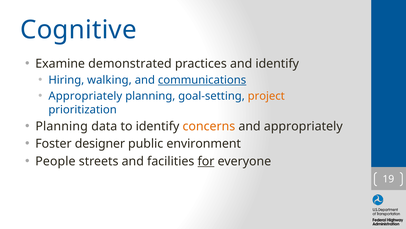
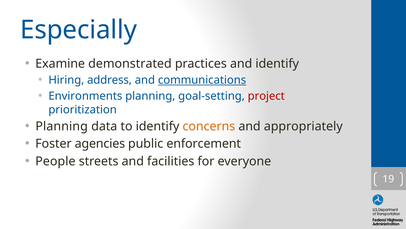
Cognitive: Cognitive -> Especially (79, 30)
walking: walking -> address (109, 80)
Appropriately: Appropriately -> Environments (85, 96)
project colour: orange -> red (266, 96)
designer: designer -> agencies (100, 143)
environment: environment -> enforcement (204, 143)
for underline: present -> none (206, 161)
